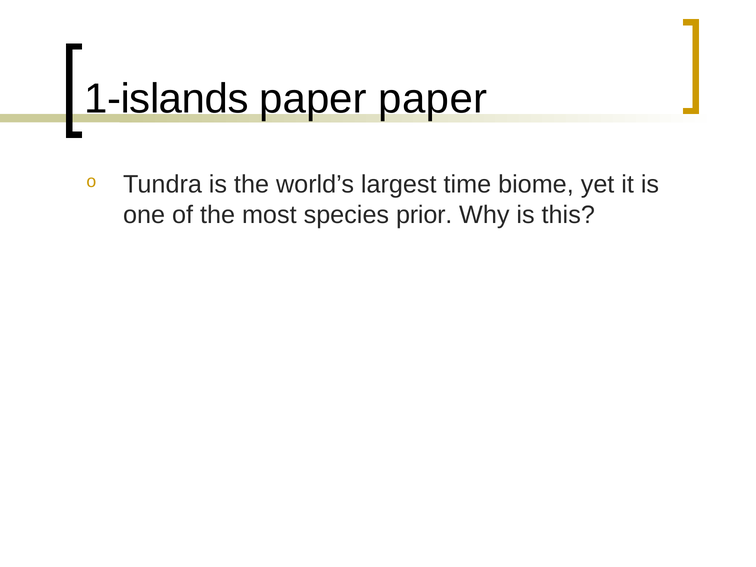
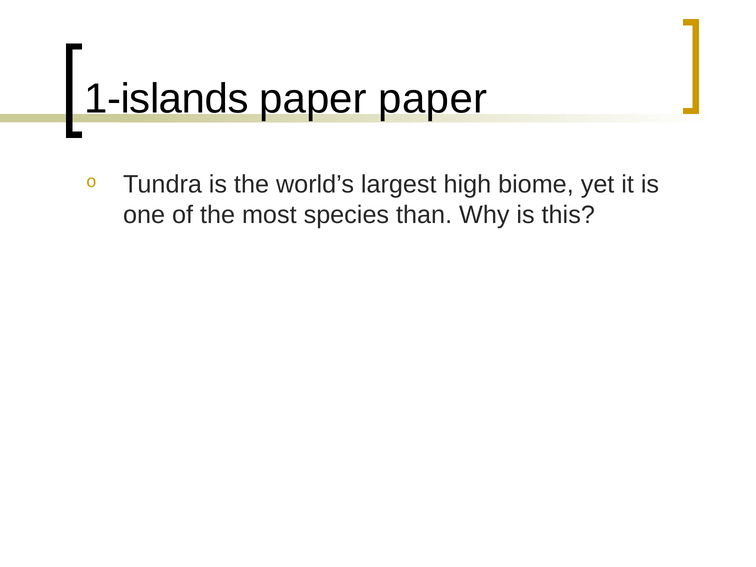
time: time -> high (467, 184)
prior: prior -> than (424, 215)
